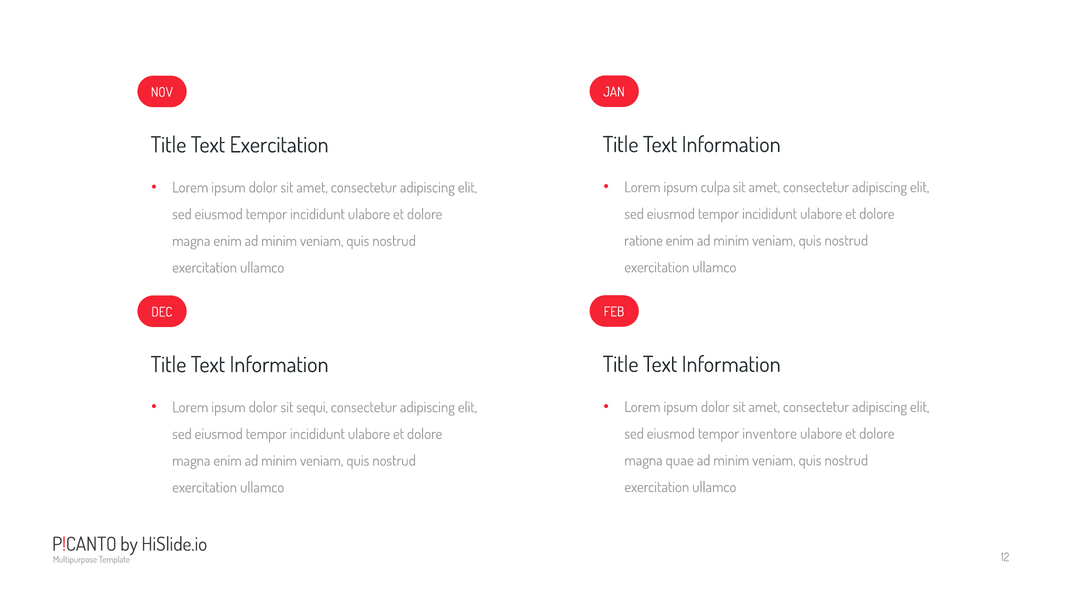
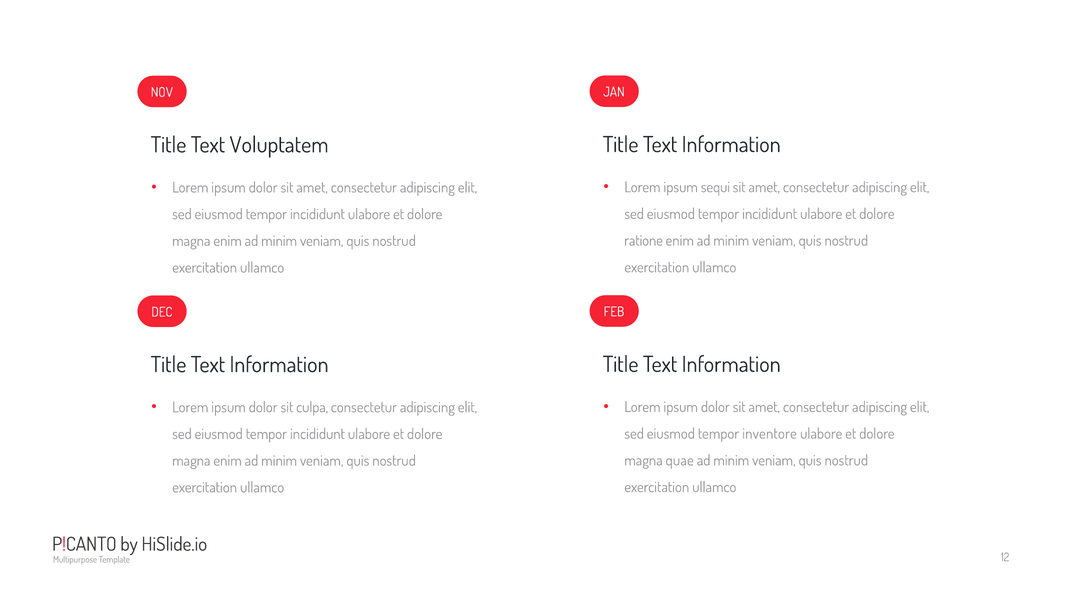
Text Exercitation: Exercitation -> Voluptatem (279, 145)
culpa: culpa -> sequi (715, 187)
sequi: sequi -> culpa (312, 407)
